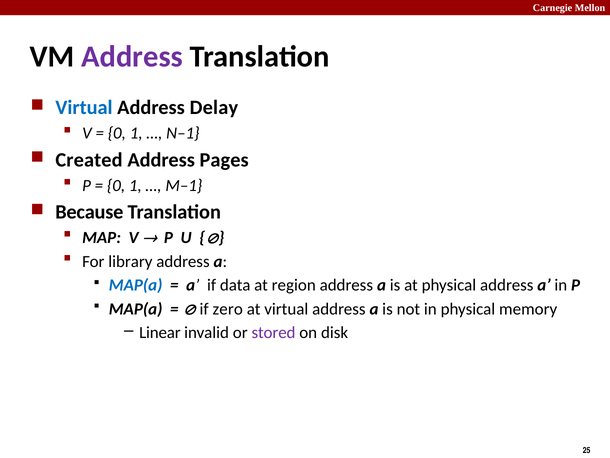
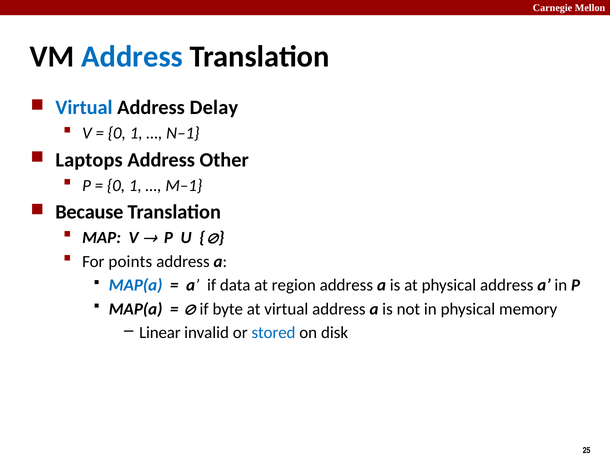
Address colour: purple -> blue (132, 57)
Created: Created -> Laptops (89, 160)
Pages: Pages -> Other (224, 160)
library: library -> points (130, 261)
zero: zero -> byte (228, 309)
stored colour: purple -> blue (274, 332)
